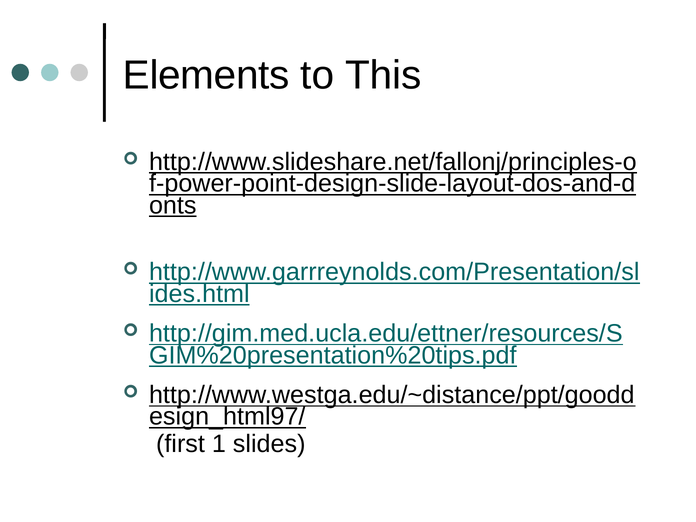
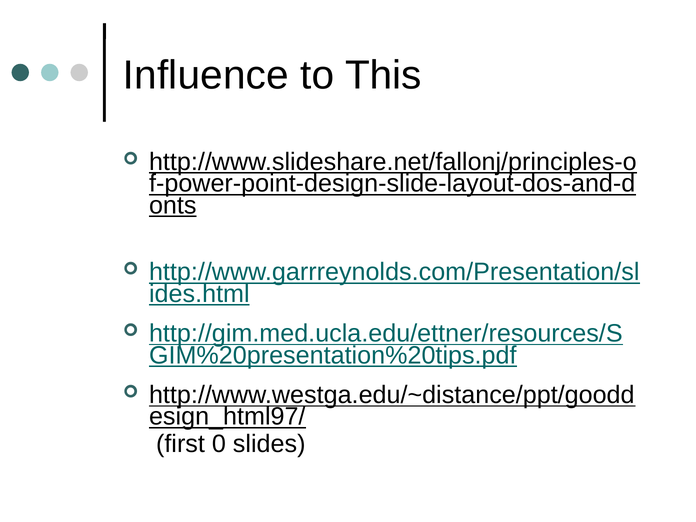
Elements: Elements -> Influence (206, 75)
1: 1 -> 0 (219, 444)
